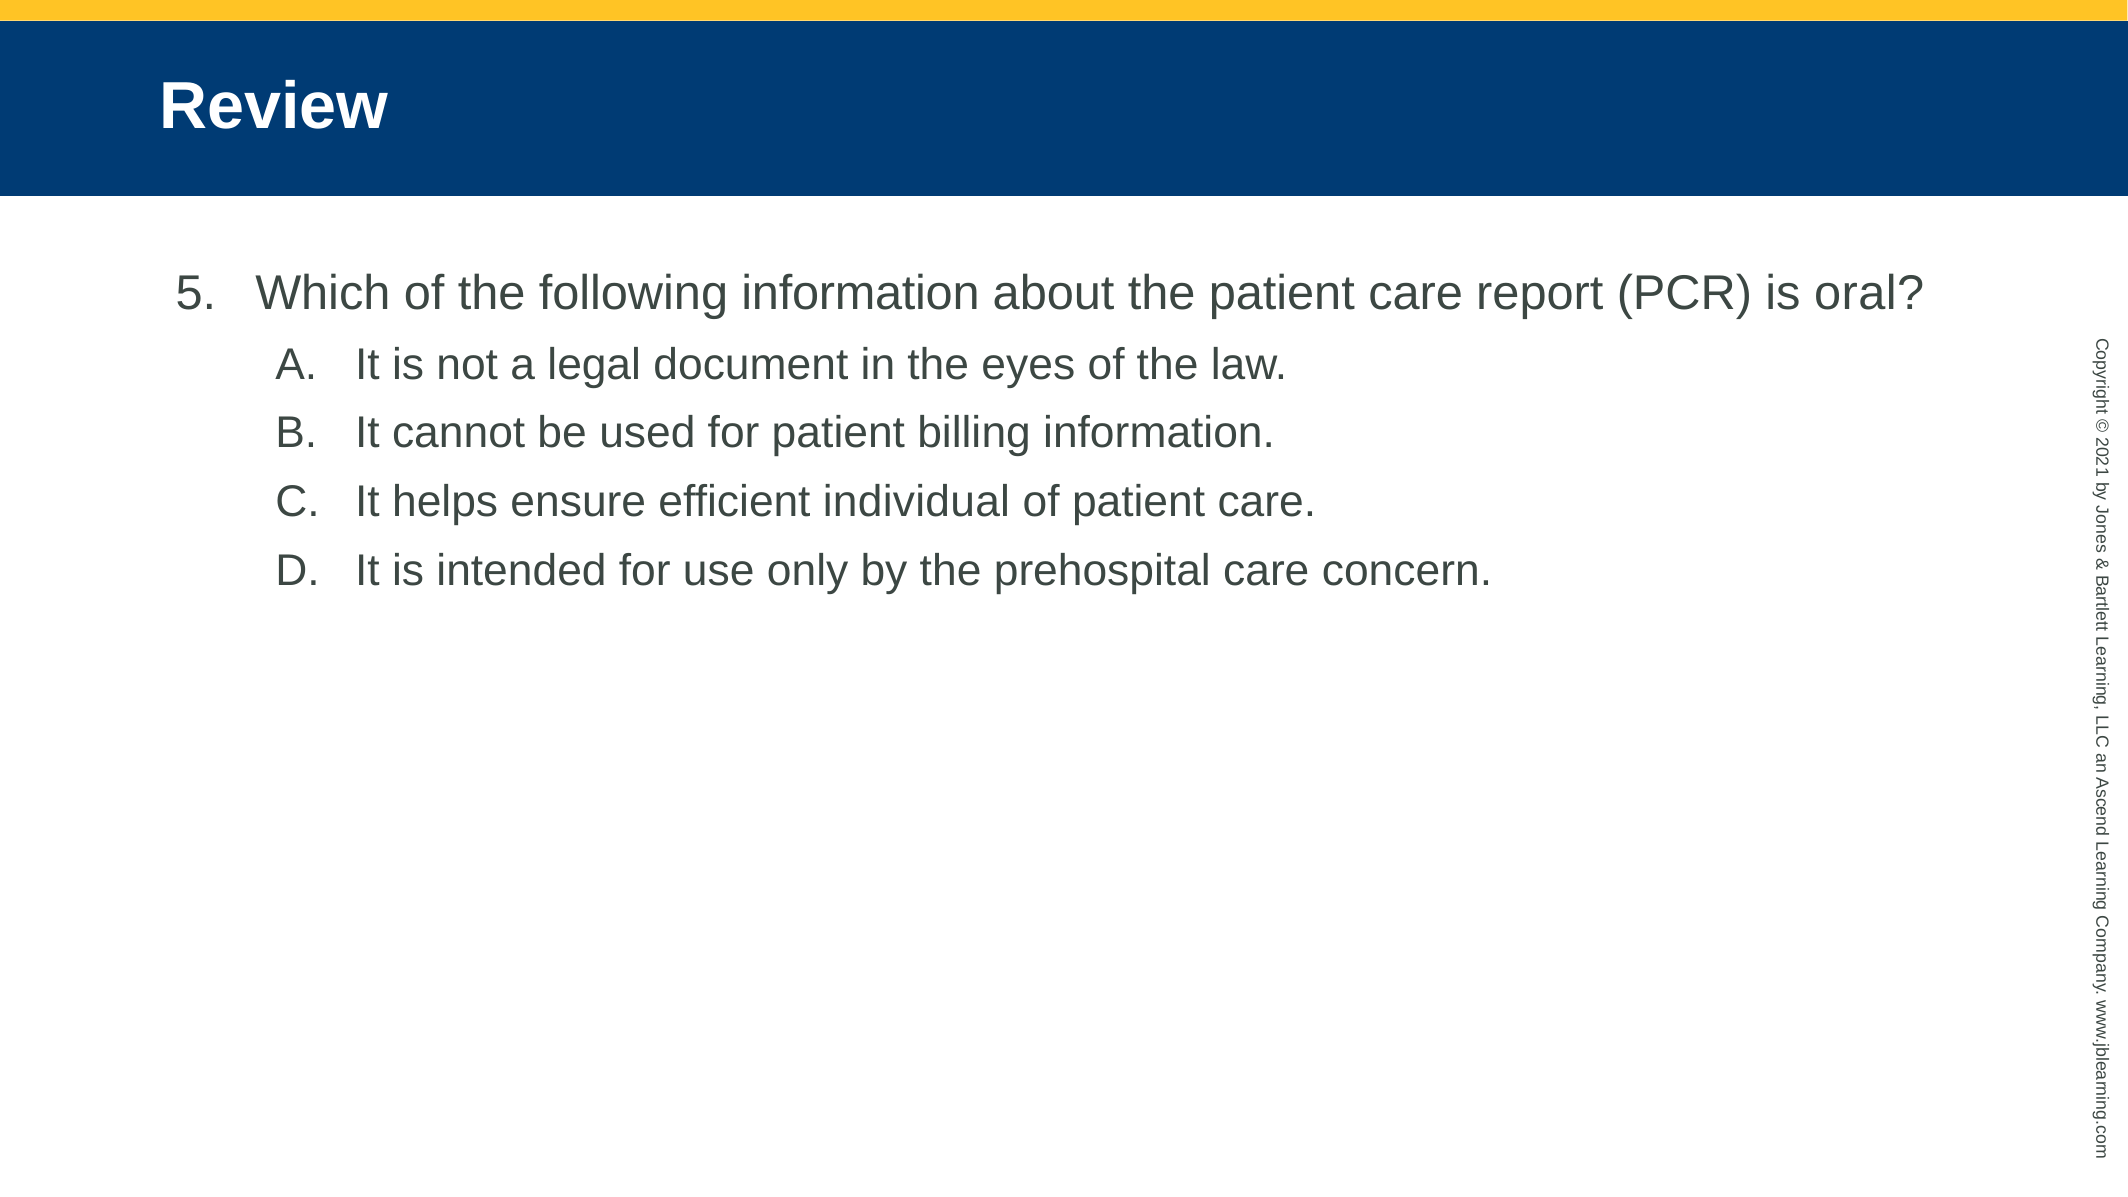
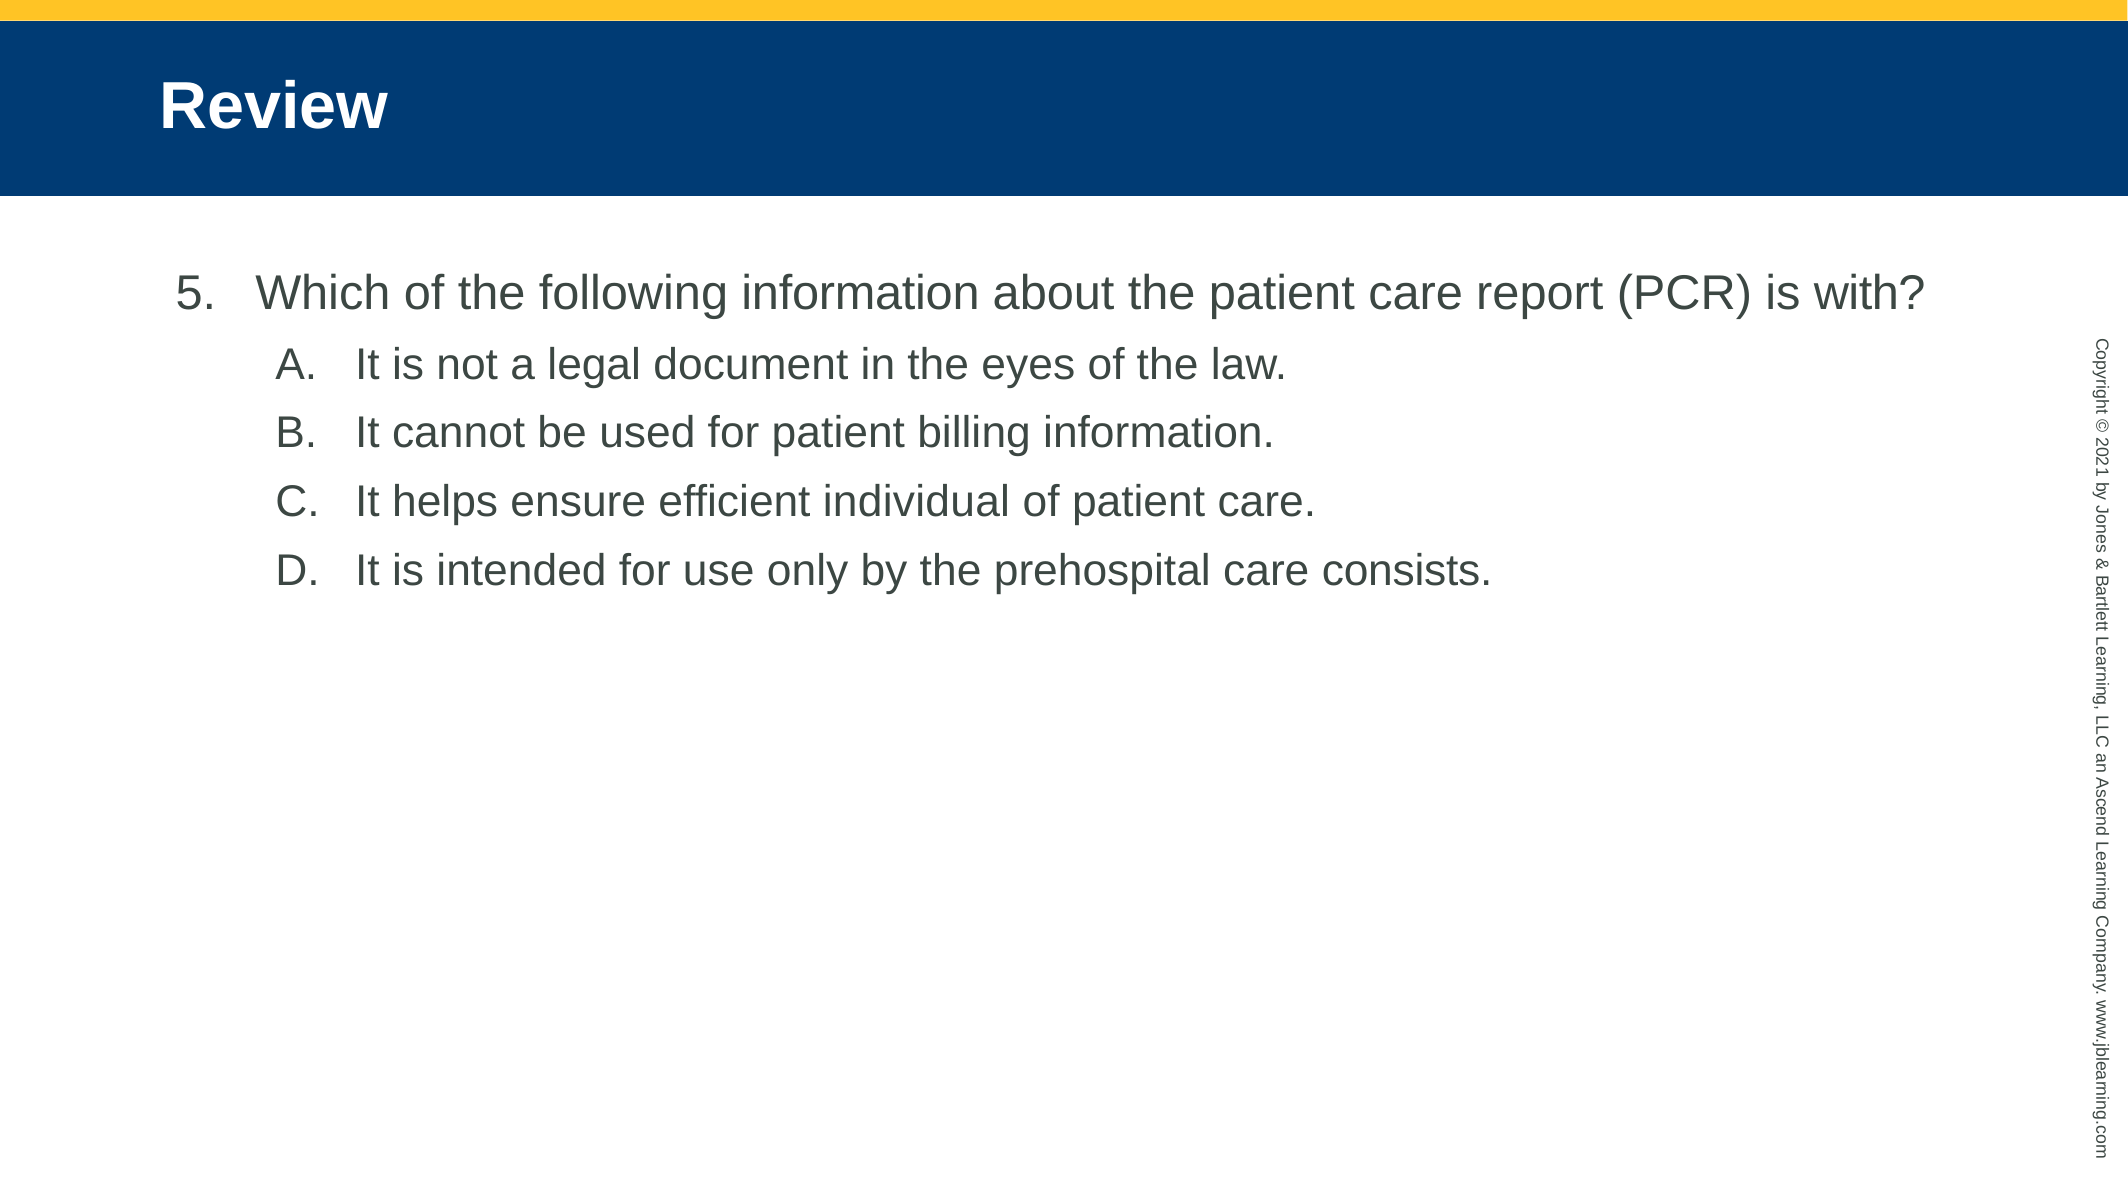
oral: oral -> with (1870, 293)
concern: concern -> consists (1407, 571)
